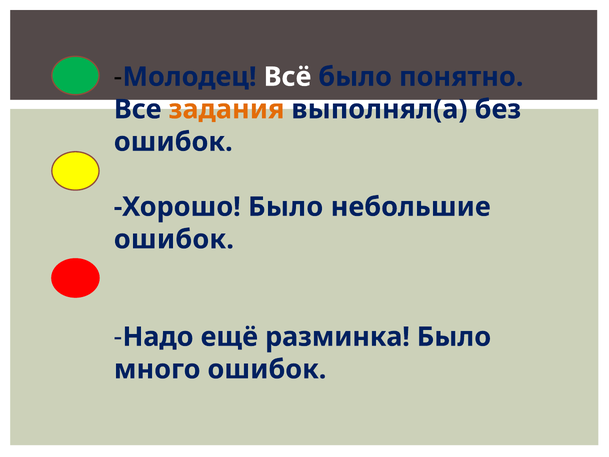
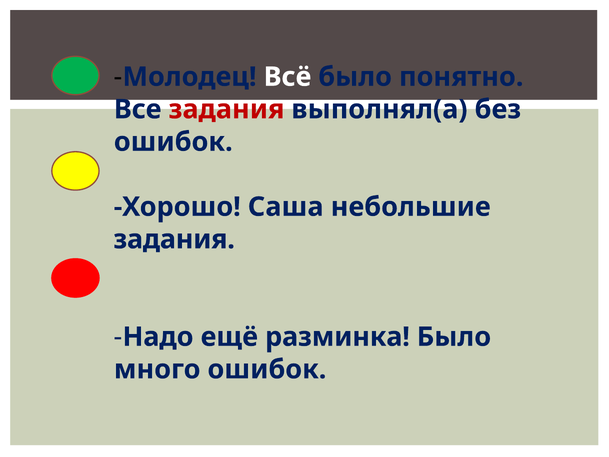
задания colour: orange -> red (226, 109)
Хорошо Было: Было -> Саша (286, 207)
ошибок: ошибок -> задания (174, 239)
